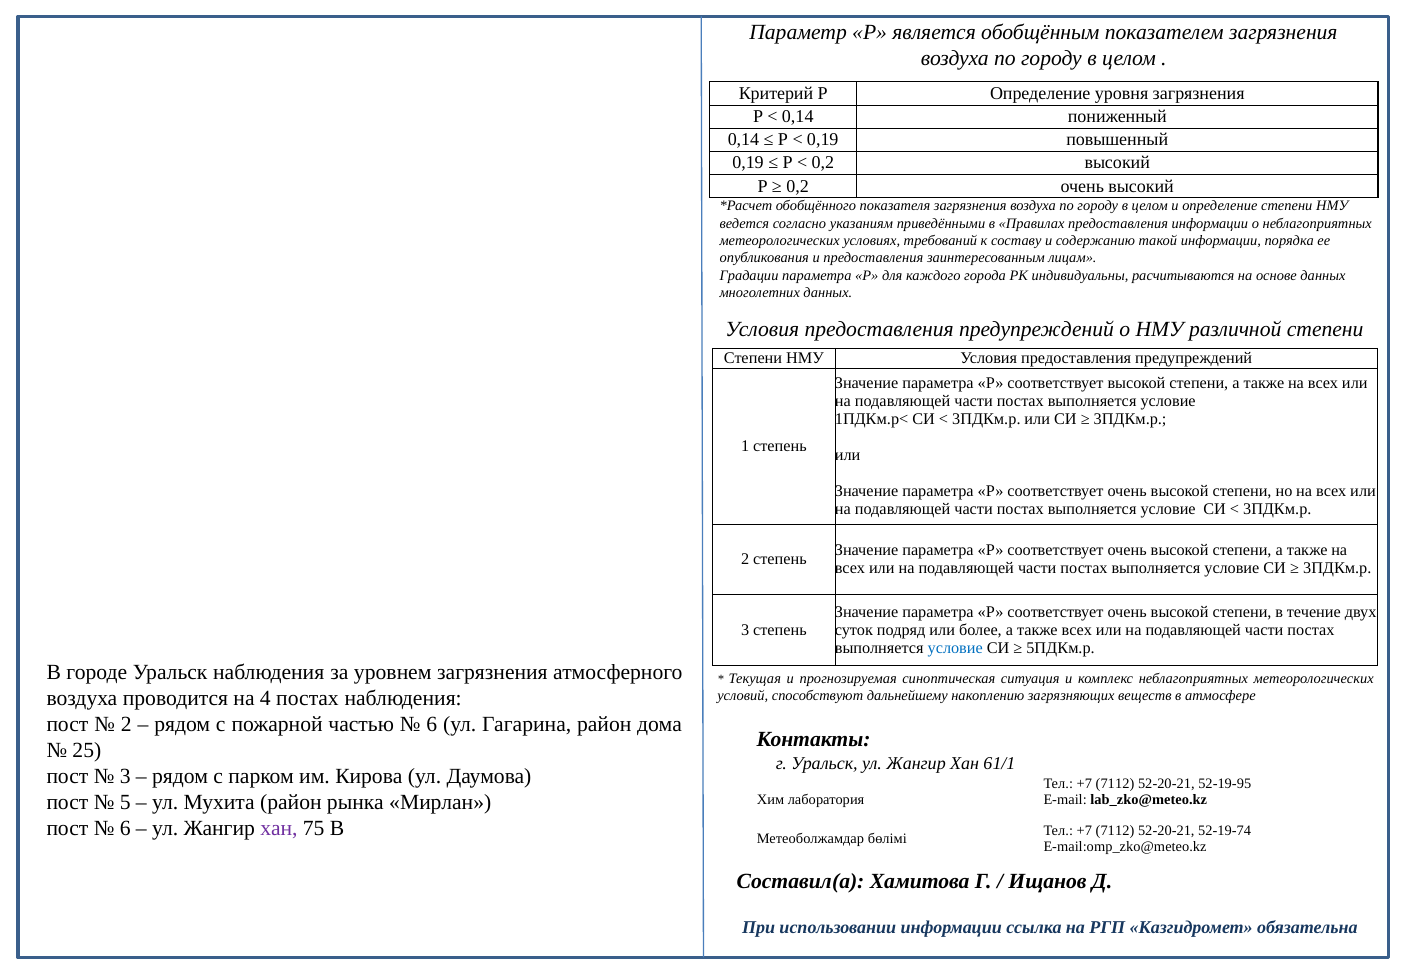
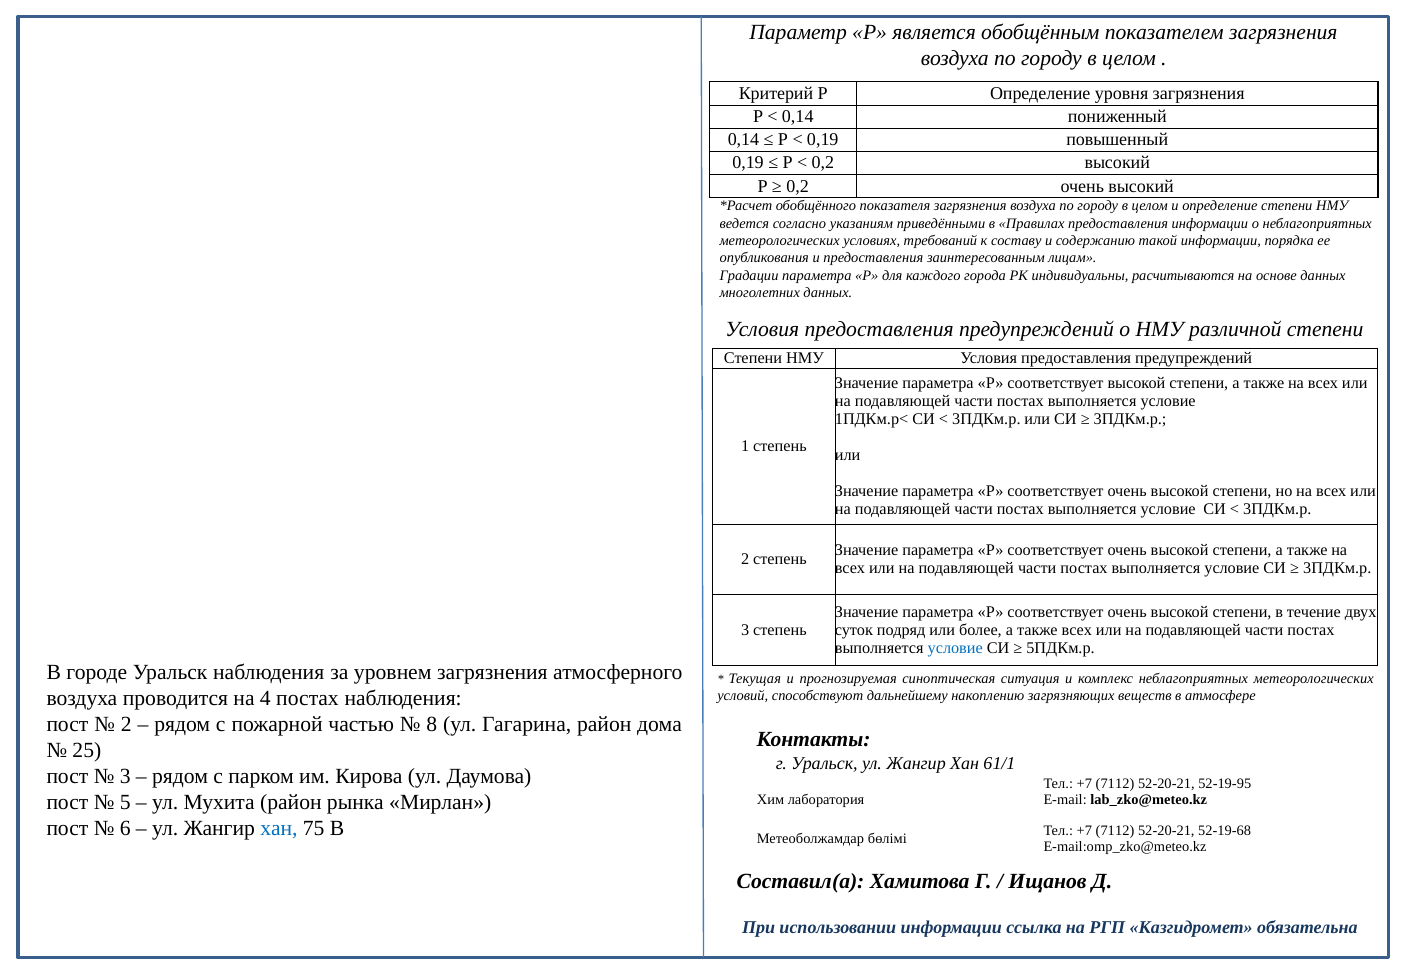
6: 6 -> 8 (432, 724)
хан colour: purple -> blue (279, 828)
52-19-74: 52-19-74 -> 52-19-68 (1225, 831)
